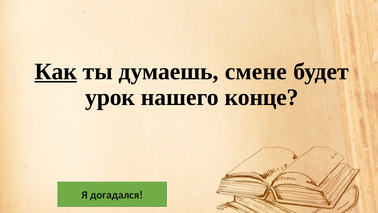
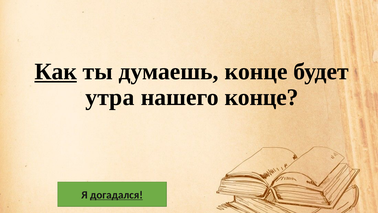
думаешь смене: смене -> конце (256, 72)
урок: урок -> утра (110, 97)
догадался underline: none -> present (116, 195)
